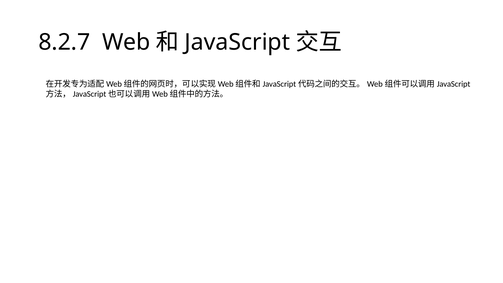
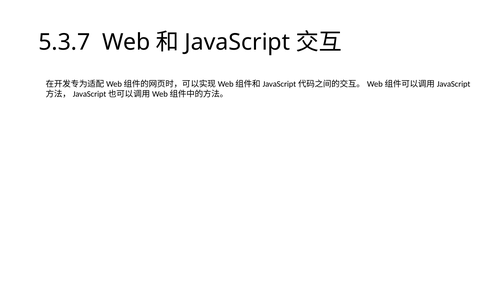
8.2.7: 8.2.7 -> 5.3.7 (64, 42)
